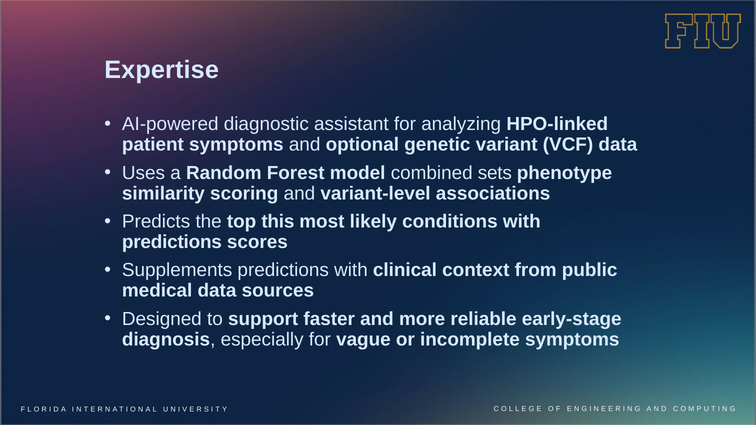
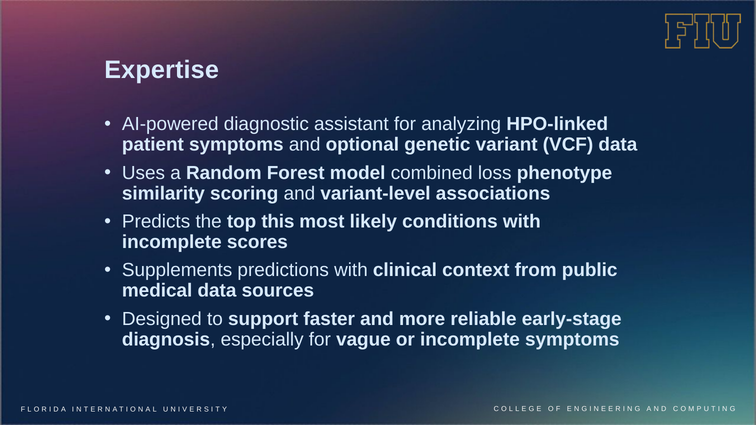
sets: sets -> loss (495, 173)
predictions: predictions -> incomplete (172, 242)
